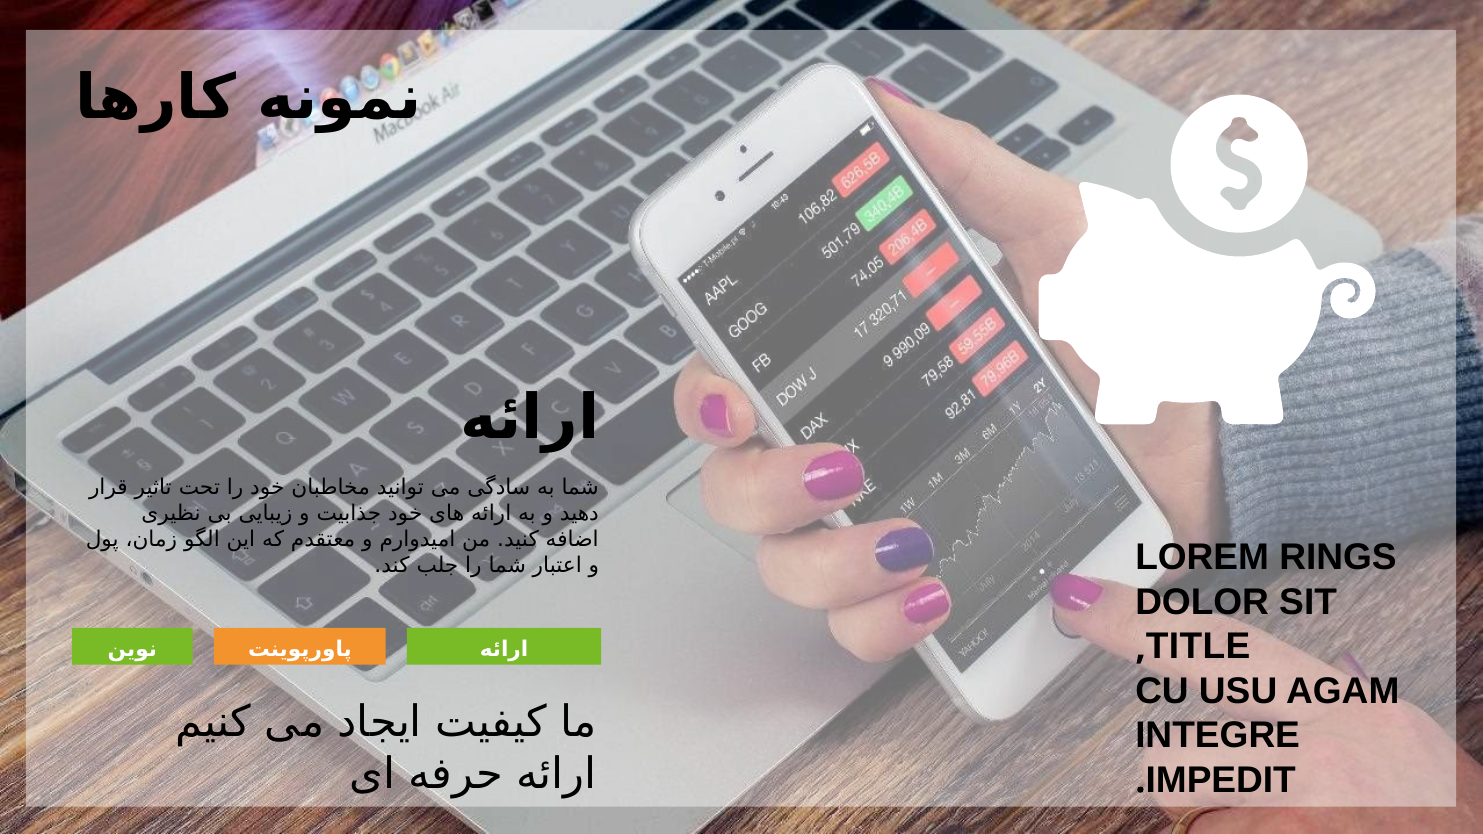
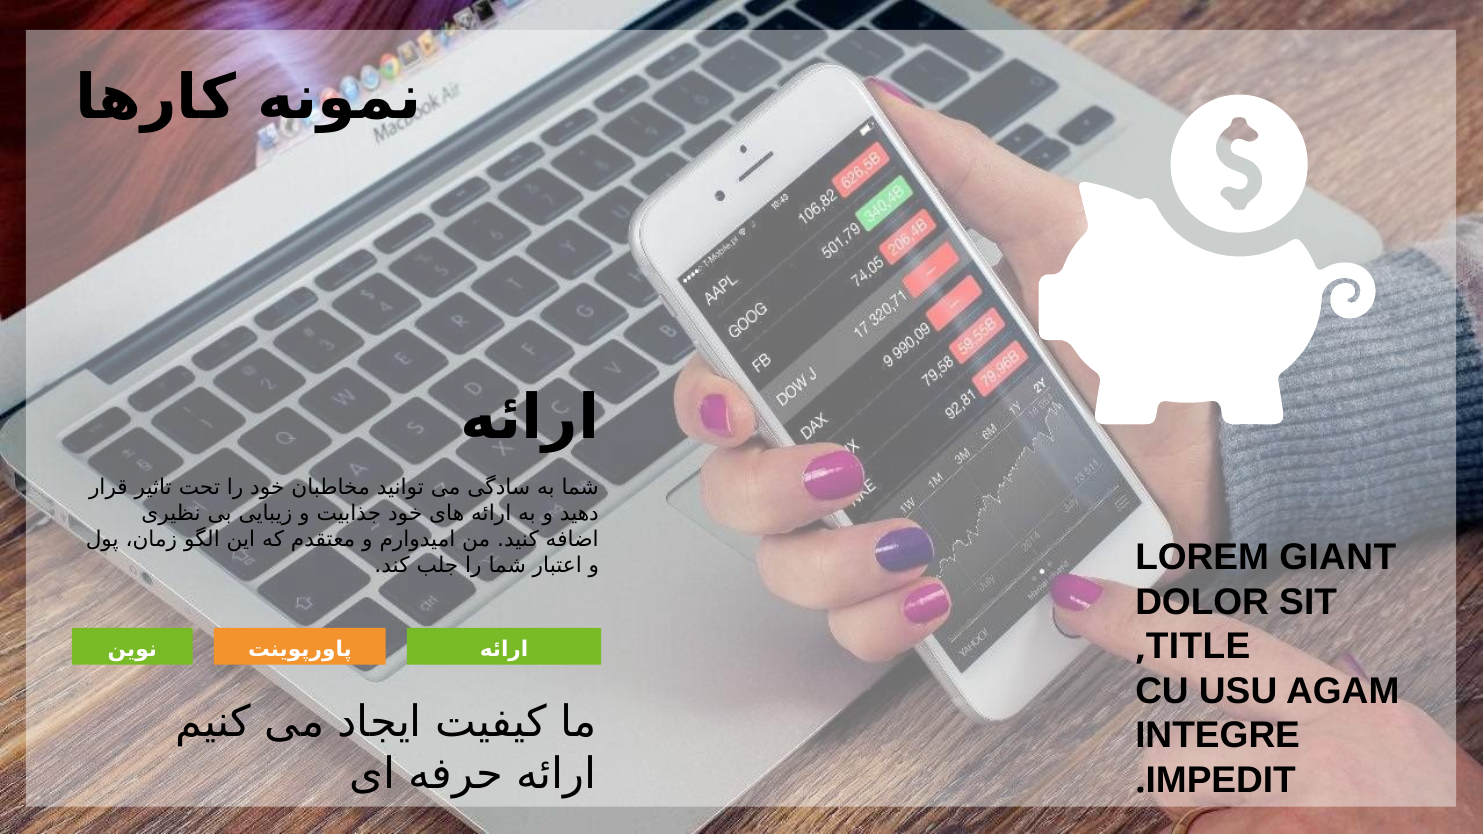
RINGS: RINGS -> GIANT (1338, 558)
